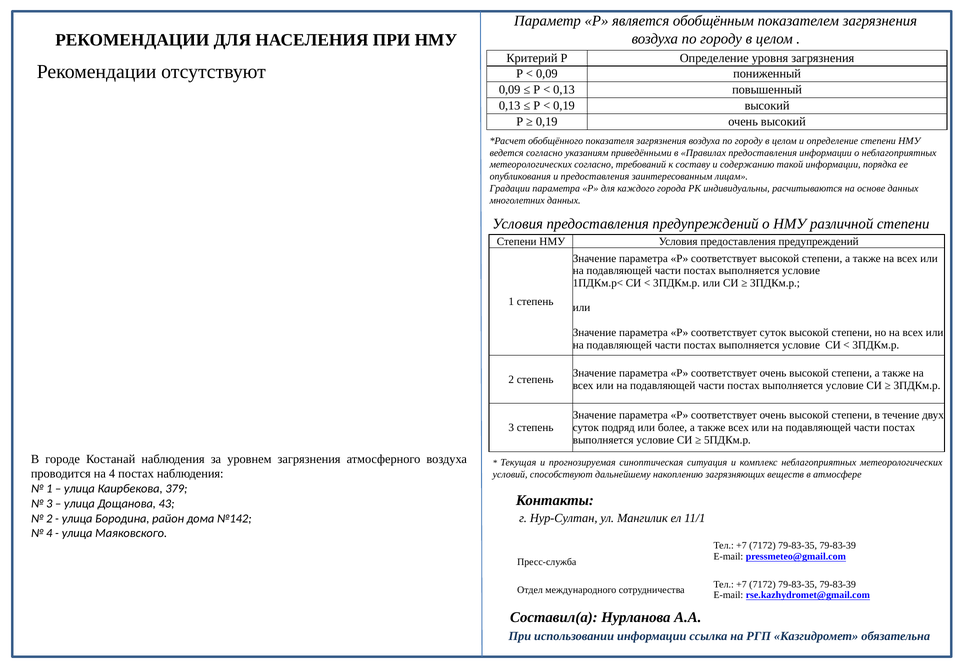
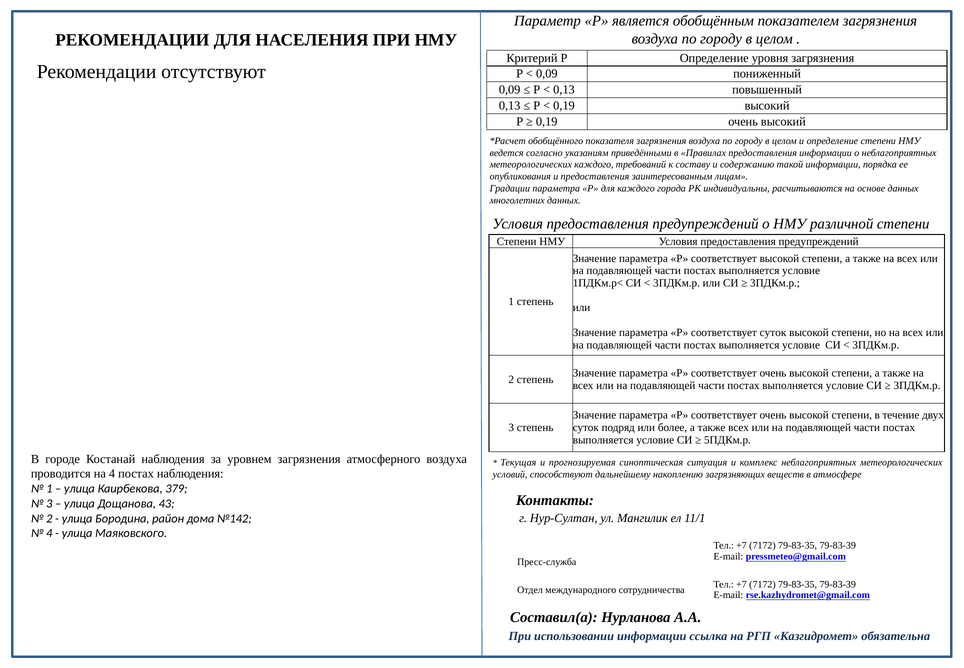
метеорологических согласно: согласно -> каждого (594, 165)
